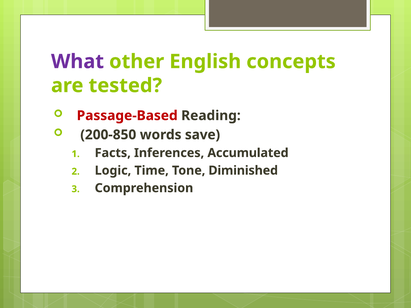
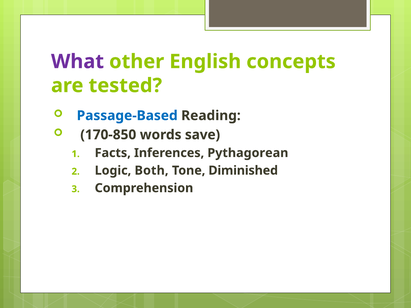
Passage-Based colour: red -> blue (127, 116)
200-850: 200-850 -> 170-850 (108, 135)
Accumulated: Accumulated -> Pythagorean (248, 153)
Time: Time -> Both (152, 171)
